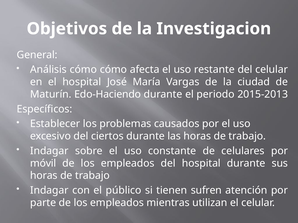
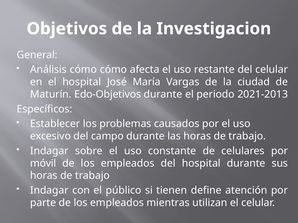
Edo-Haciendo: Edo-Haciendo -> Edo-Objetivos (108, 95)
2015-2013: 2015-2013 -> 2021-2013 (263, 95)
ciertos: ciertos -> campo (107, 136)
sufren: sufren -> define (206, 191)
